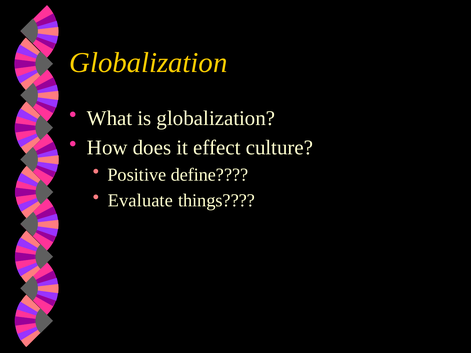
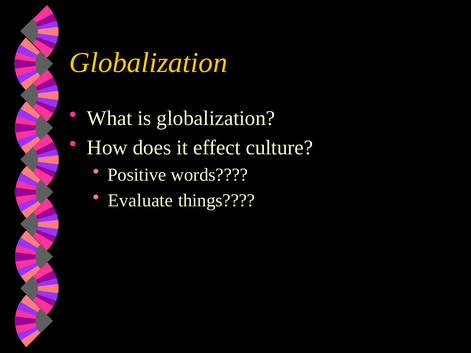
define: define -> words (209, 175)
